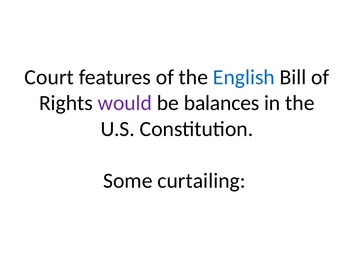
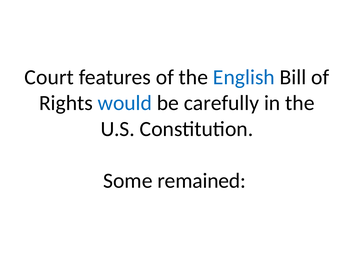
would colour: purple -> blue (125, 103)
balances: balances -> carefully (221, 103)
curtailing: curtailing -> remained (202, 181)
